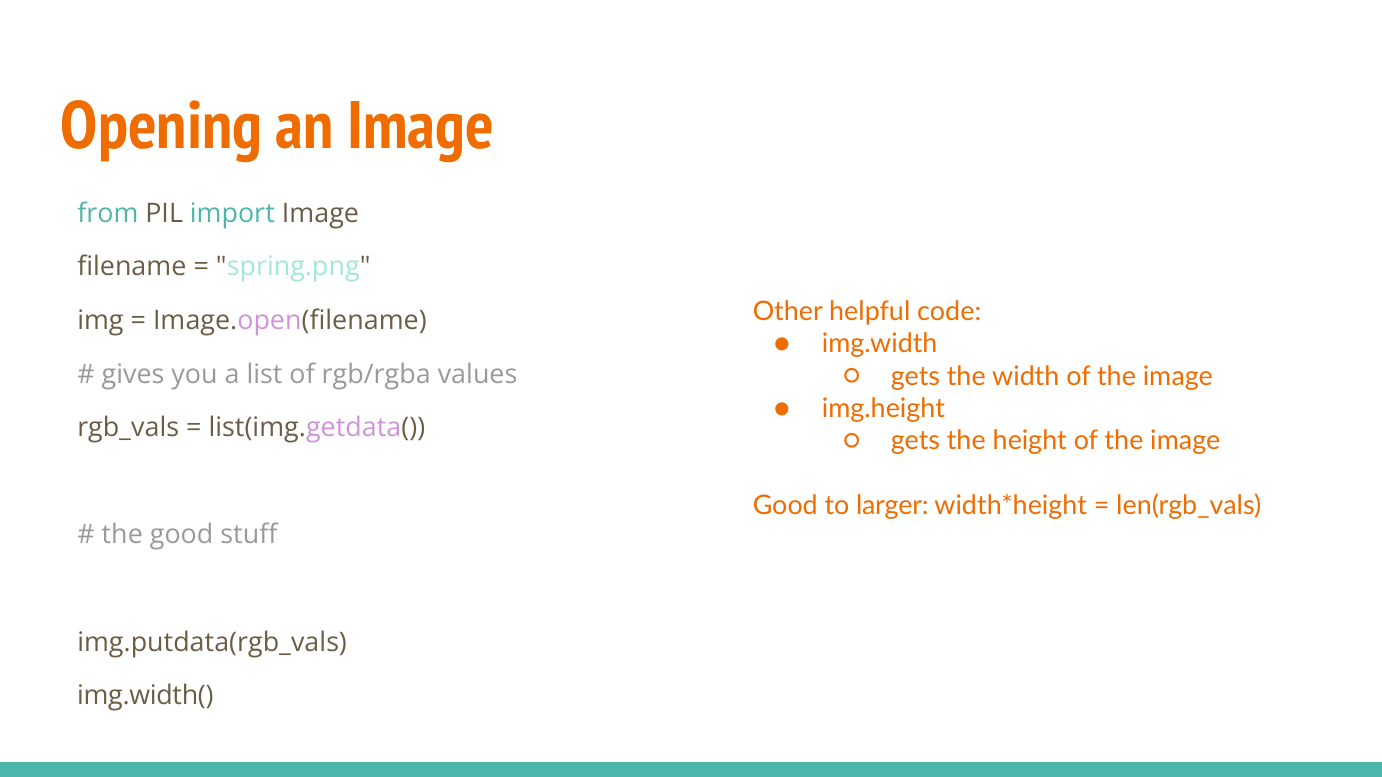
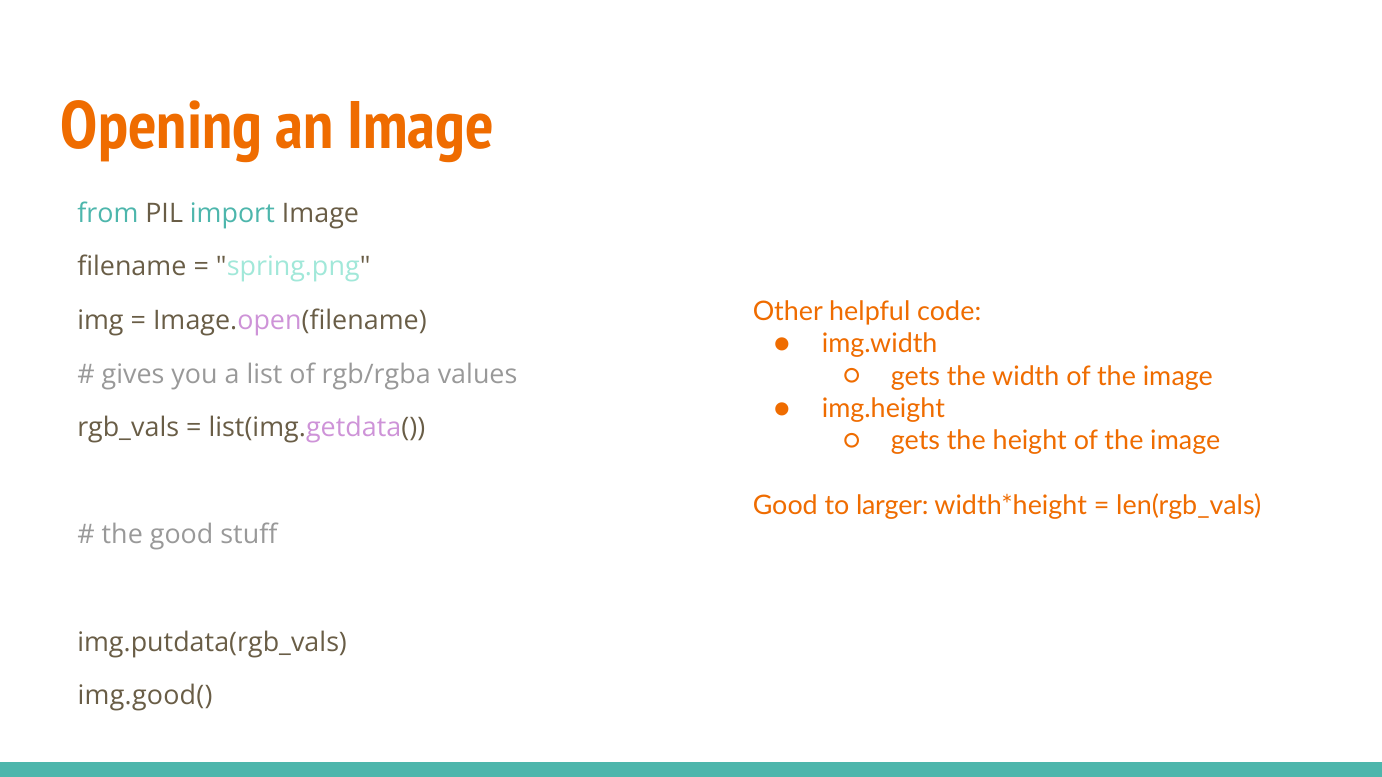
img.width(: img.width( -> img.good( (145, 696)
